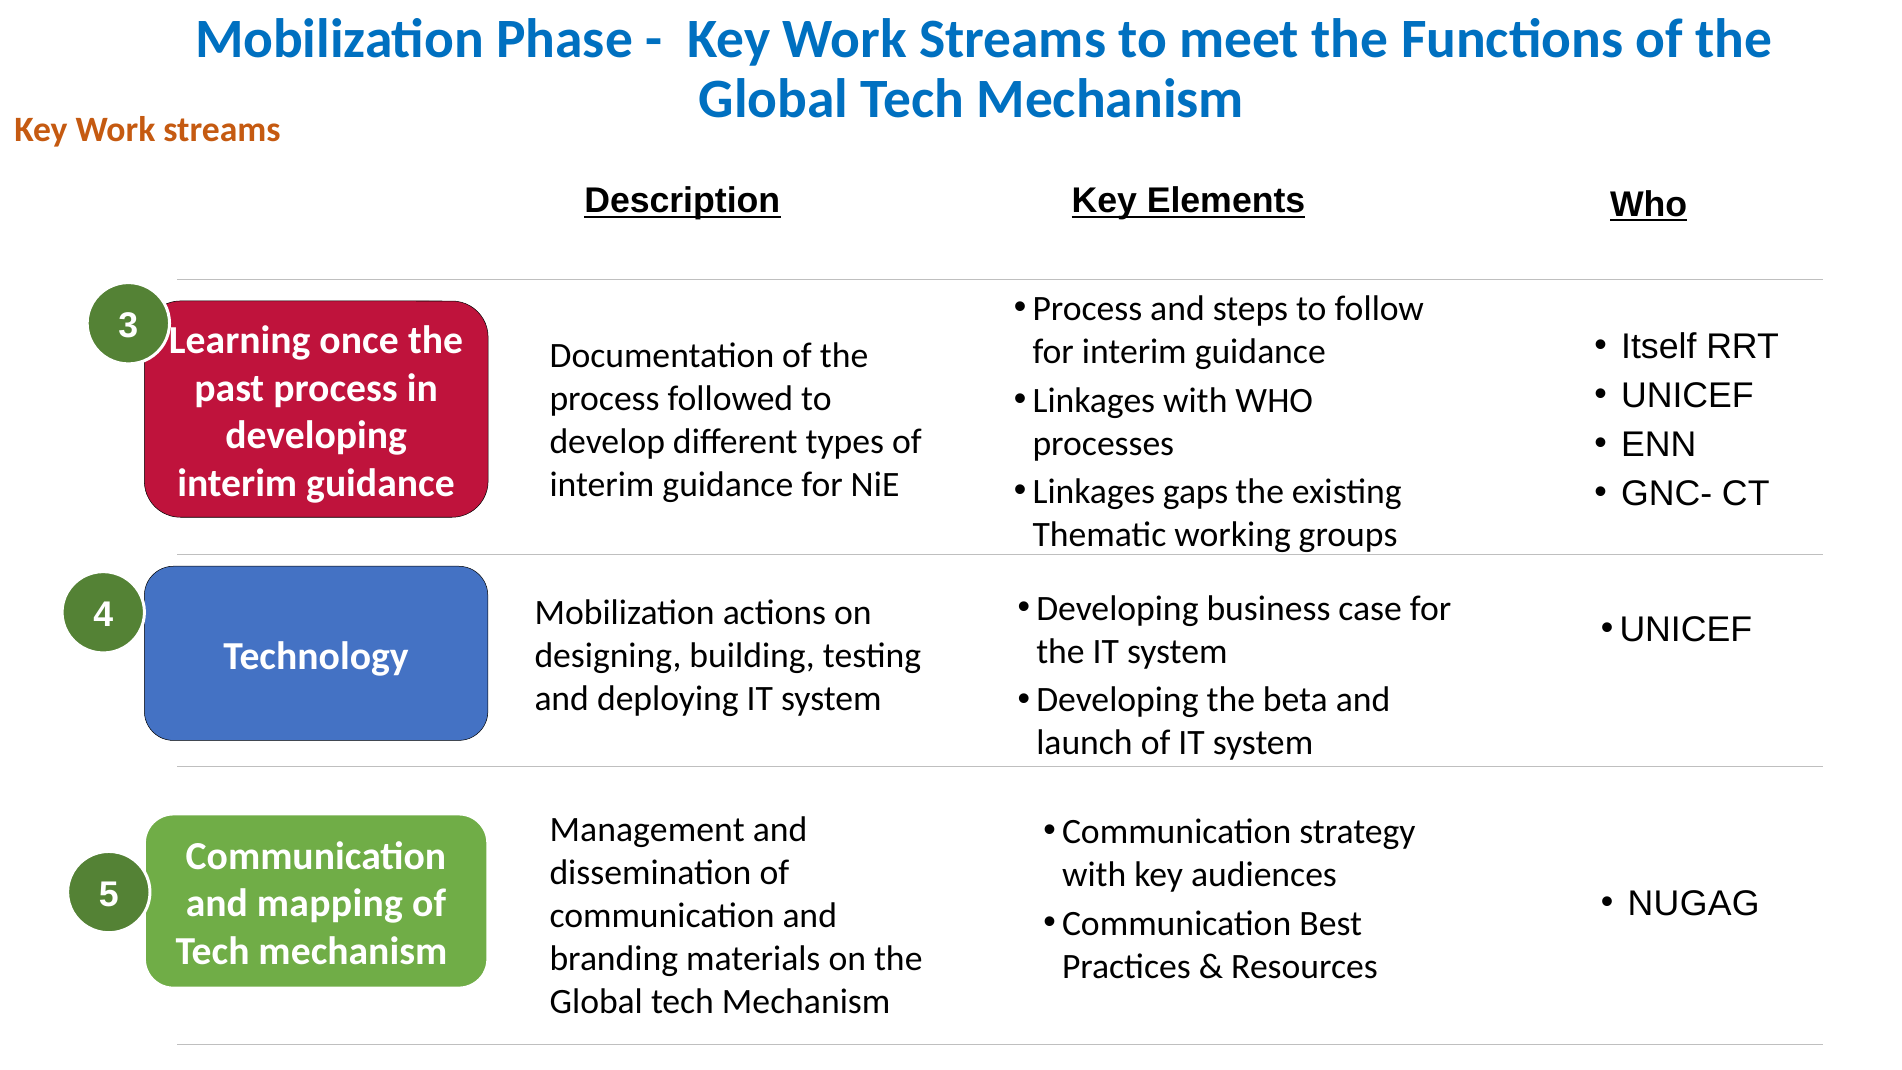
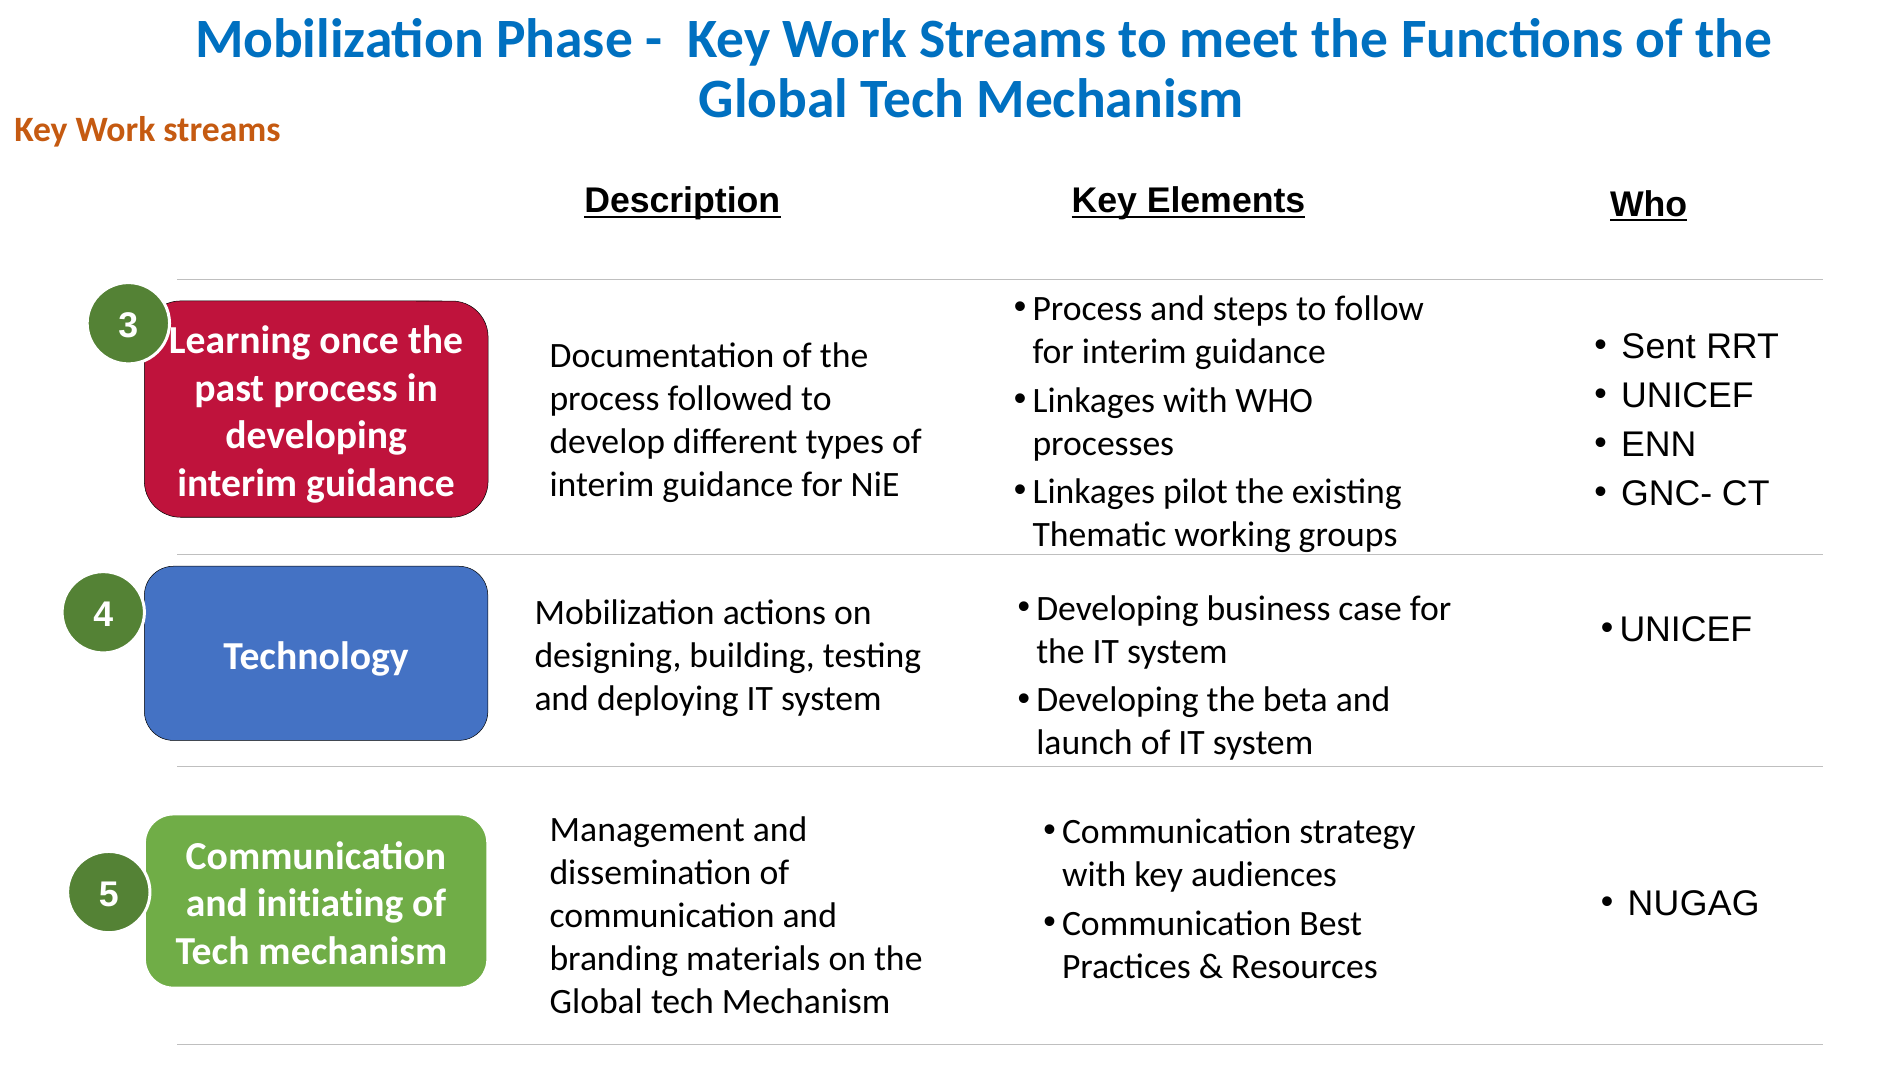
Itself: Itself -> Sent (1659, 347)
gaps: gaps -> pilot (1195, 492)
mapping: mapping -> initiating (330, 904)
